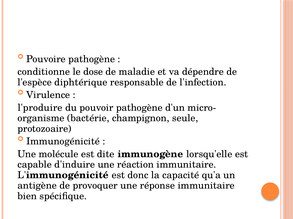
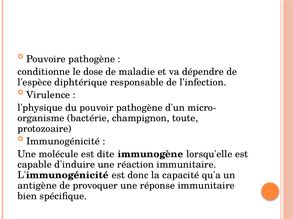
l'produire: l'produire -> l'physique (40, 108)
seule: seule -> toute (185, 119)
